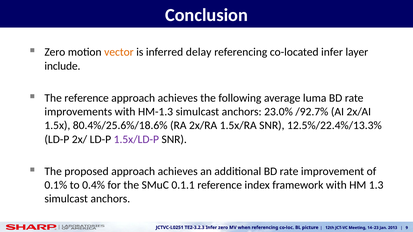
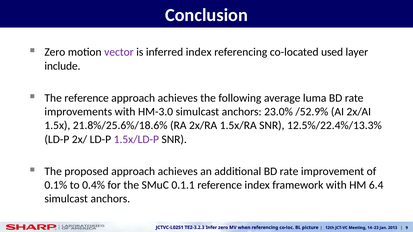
vector colour: orange -> purple (119, 52)
inferred delay: delay -> index (199, 52)
co-located infer: infer -> used (332, 52)
HM-1.3: HM-1.3 -> HM-3.0 (156, 112)
/92.7%: /92.7% -> /52.9% (312, 112)
80.4%/25.6%/18.6%: 80.4%/25.6%/18.6% -> 21.8%/25.6%/18.6% (120, 126)
1.3: 1.3 -> 6.4 (376, 185)
